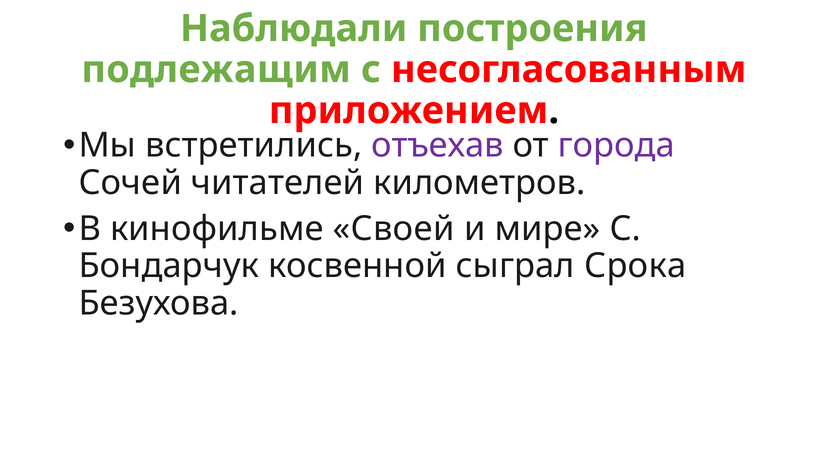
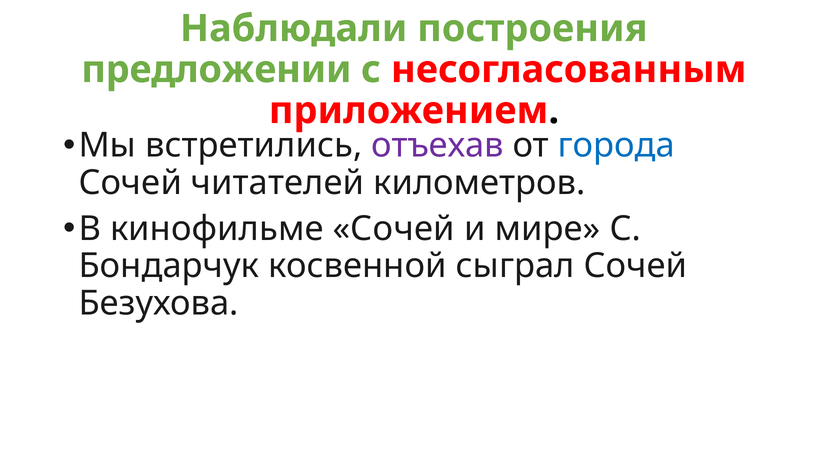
подлежащим: подлежащим -> предложении (216, 70)
города colour: purple -> blue (616, 145)
кинофильме Своей: Своей -> Сочей (394, 229)
сыграл Срока: Срока -> Сочей (636, 266)
